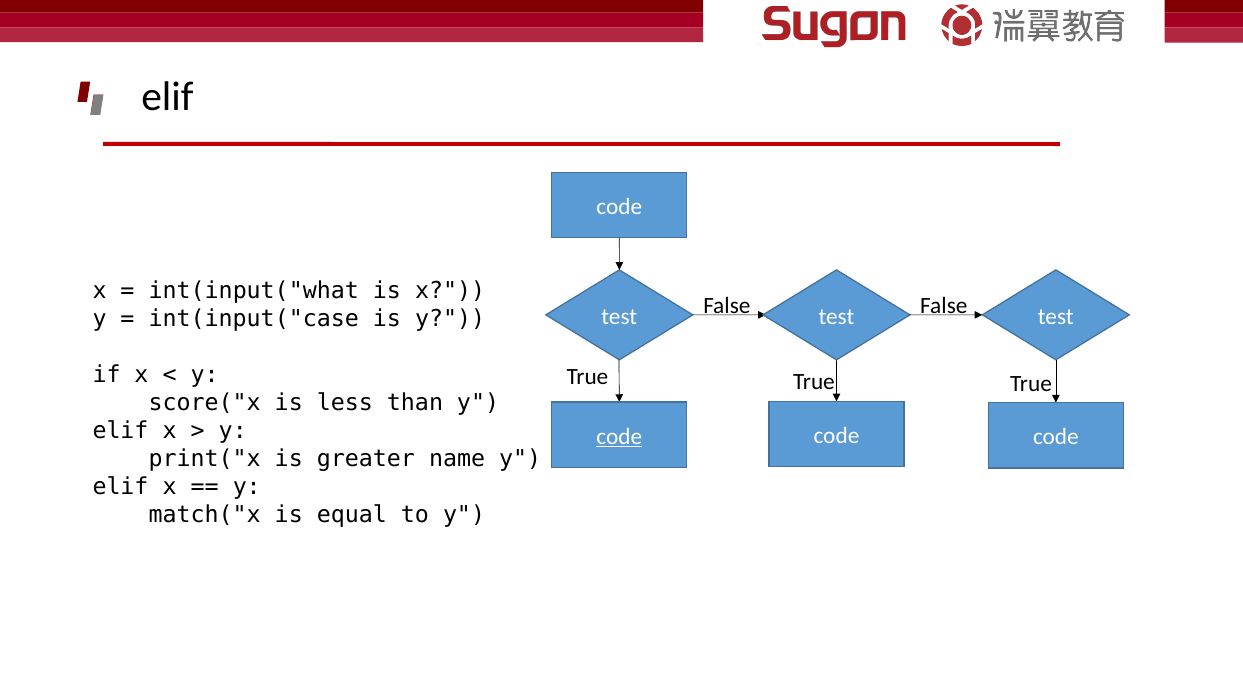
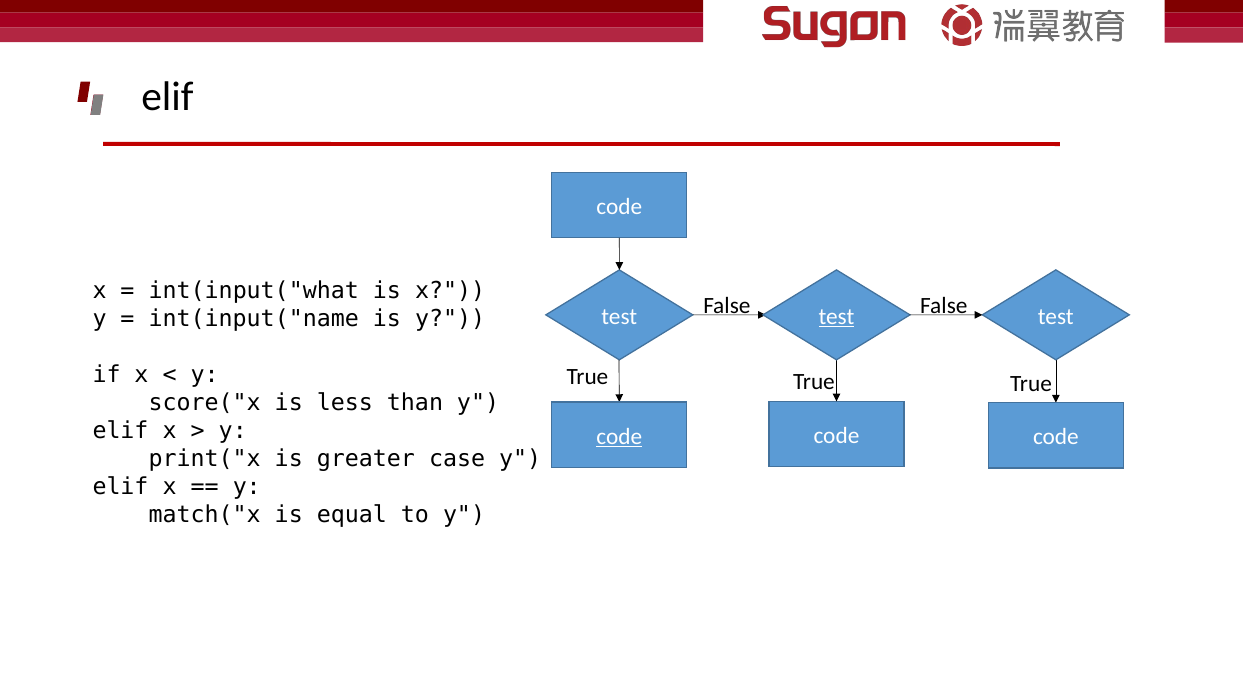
test underline: none -> present (837, 317)
int(input("case: int(input("case -> int(input("name (254, 319)
name: name -> case (457, 459)
